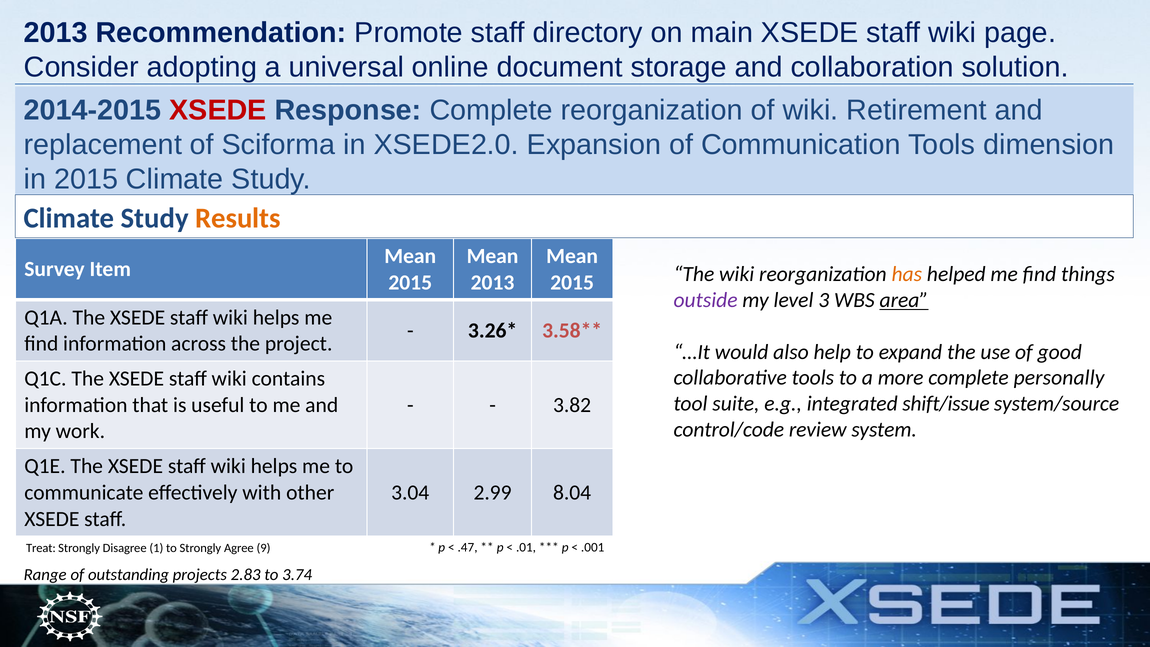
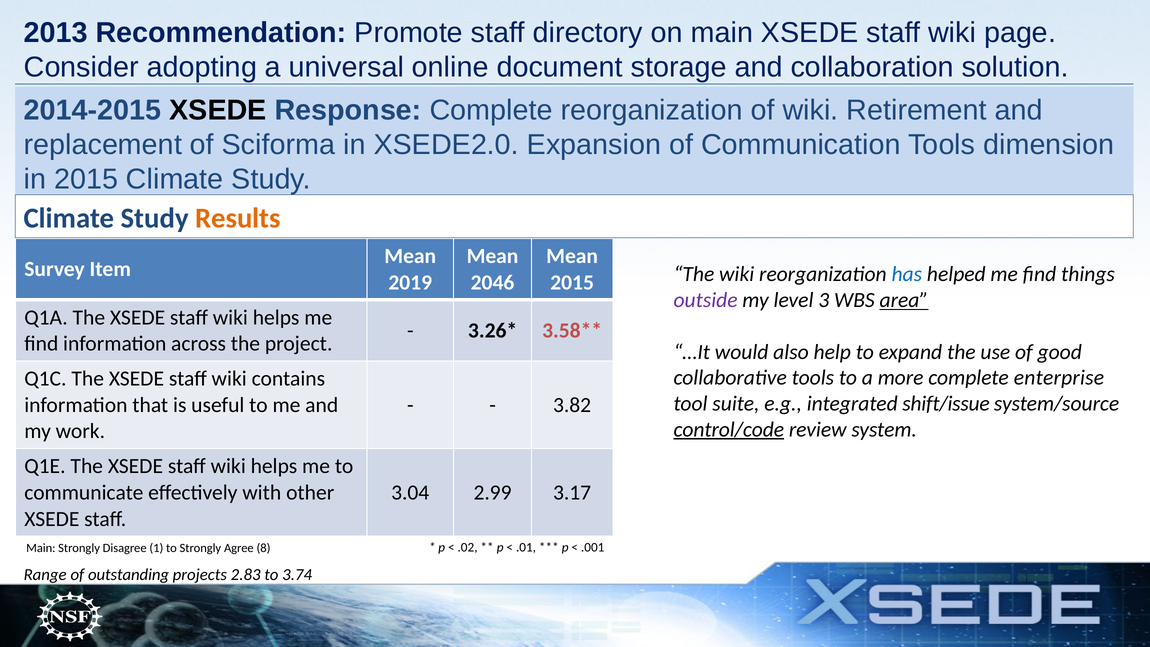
XSEDE colour: red -> black (218, 110)
has colour: orange -> blue (907, 274)
2015: 2015 -> 2019 (410, 282)
2013: 2013 -> 2046 (493, 282)
personally: personally -> enterprise (1059, 378)
control/code underline: none -> present (729, 429)
8.04: 8.04 -> 3.17 (572, 493)
.47: .47 -> .02 (468, 547)
Treat: Treat -> Main (41, 548)
9: 9 -> 8 (263, 548)
